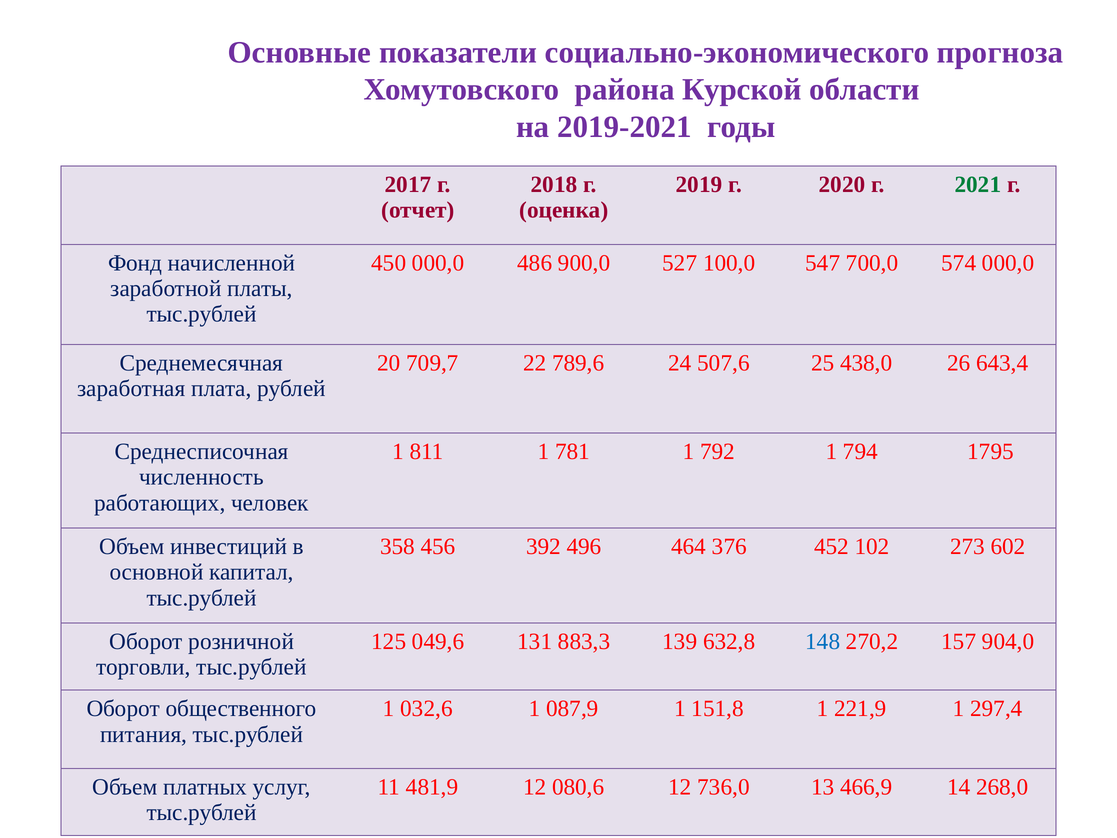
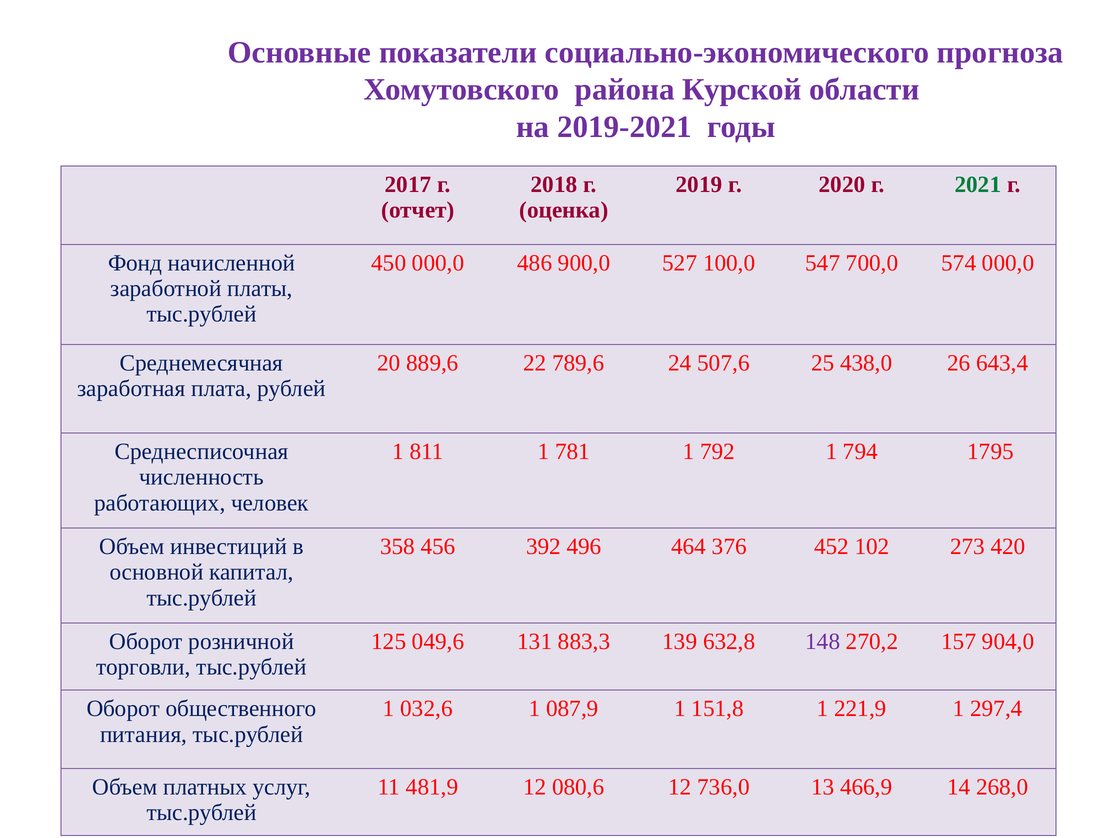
709,7: 709,7 -> 889,6 (432, 363)
602: 602 -> 420 (1008, 546)
148 colour: blue -> purple (823, 641)
